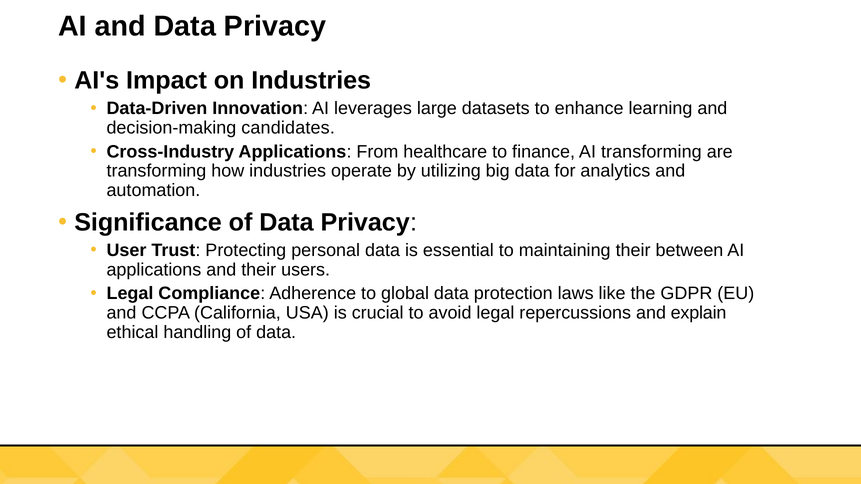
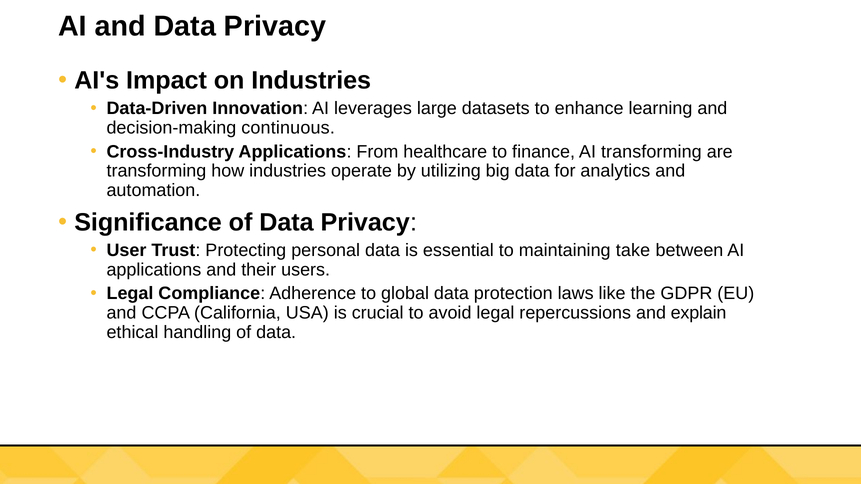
candidates: candidates -> continuous (288, 128)
maintaining their: their -> take (633, 250)
